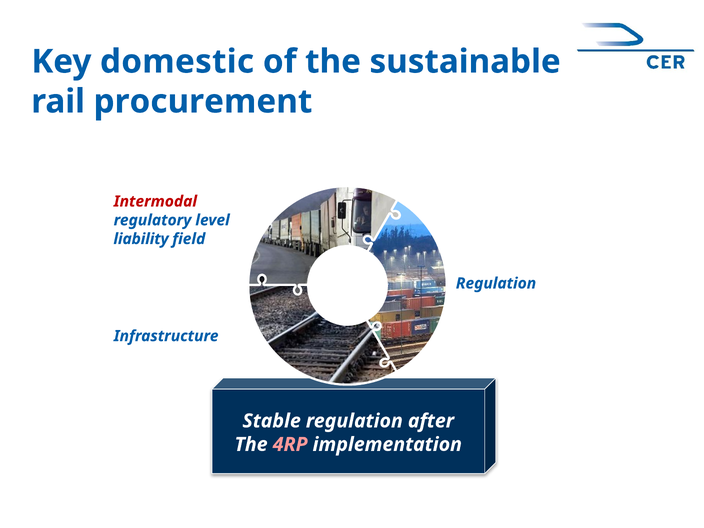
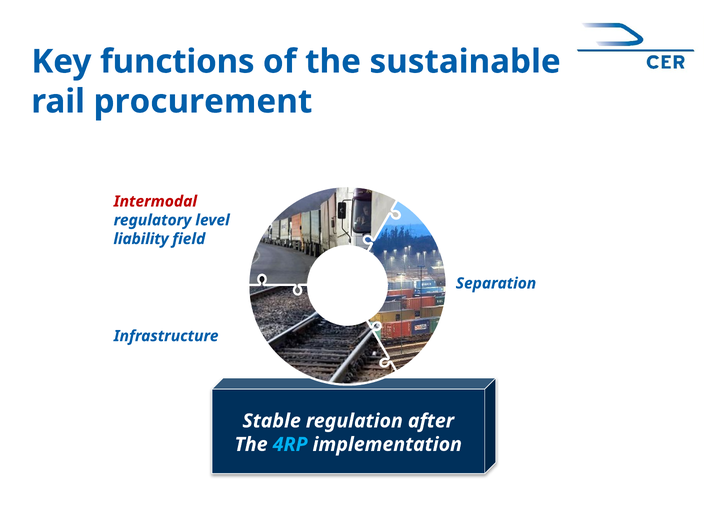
domestic: domestic -> functions (177, 62)
Regulation: Regulation -> Separation (496, 283)
4RP colour: pink -> light blue (290, 444)
